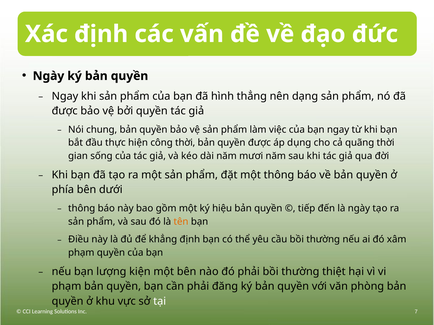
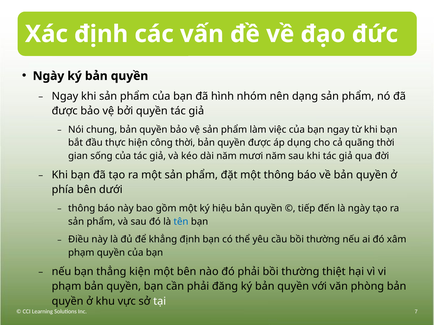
thẳng: thẳng -> nhóm (252, 96)
tên colour: orange -> blue (181, 222)
lượng: lượng -> thẳng (111, 272)
